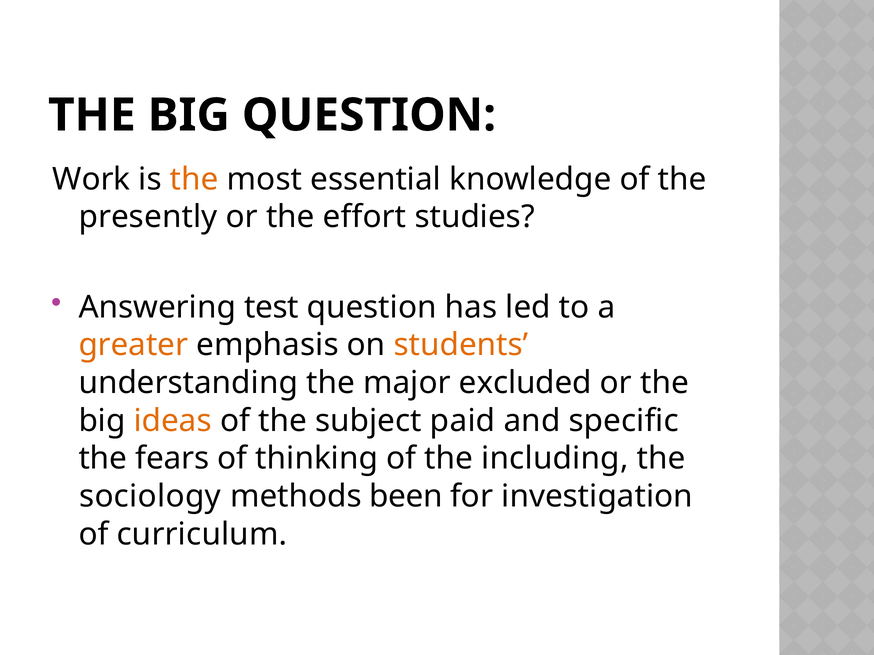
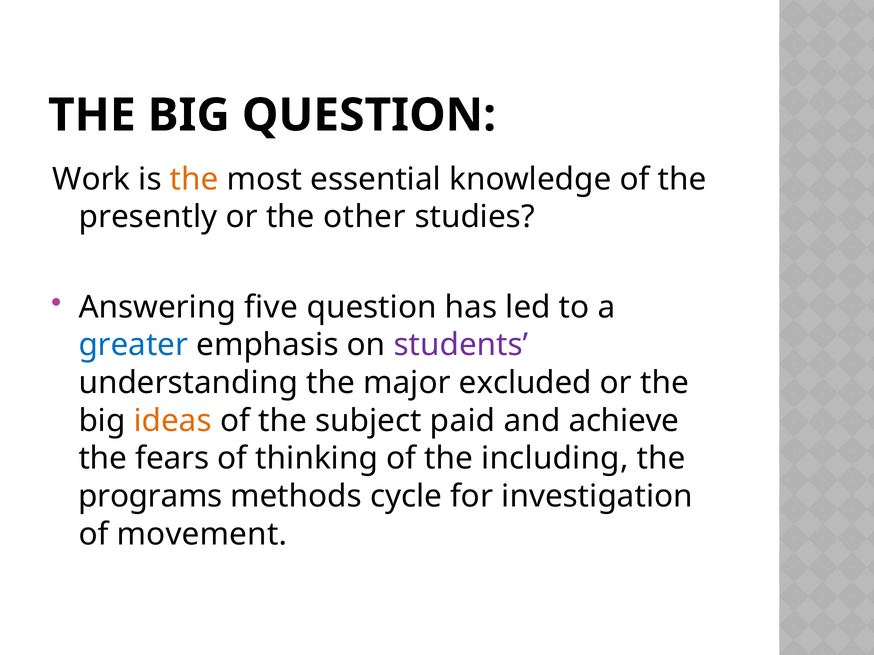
effort: effort -> other (365, 217)
test: test -> five (271, 307)
greater colour: orange -> blue (133, 345)
students colour: orange -> purple (461, 345)
specific: specific -> achieve (624, 421)
sociology: sociology -> programs (150, 497)
been: been -> cycle (406, 497)
curriculum: curriculum -> movement (202, 535)
